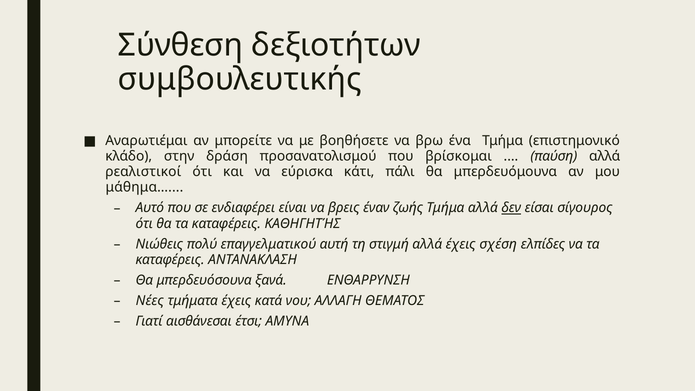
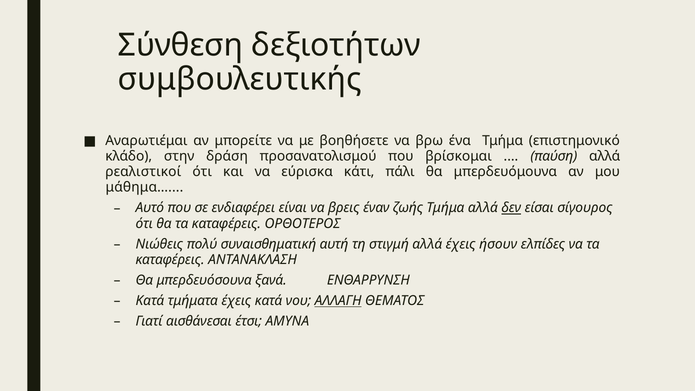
ΚΑΘΗΓΗΤΉΣ: ΚΑΘΗΓΗΤΉΣ -> ΟΡΘΟΤΕΡΟΣ (303, 223)
επαγγελματικού: επαγγελματικού -> συναισθηματική (268, 244)
σχέση: σχέση -> ήσουν (498, 244)
Νέες: Νέες -> Κατά (150, 301)
ΑΛΛΑΓΗ underline: none -> present (338, 301)
